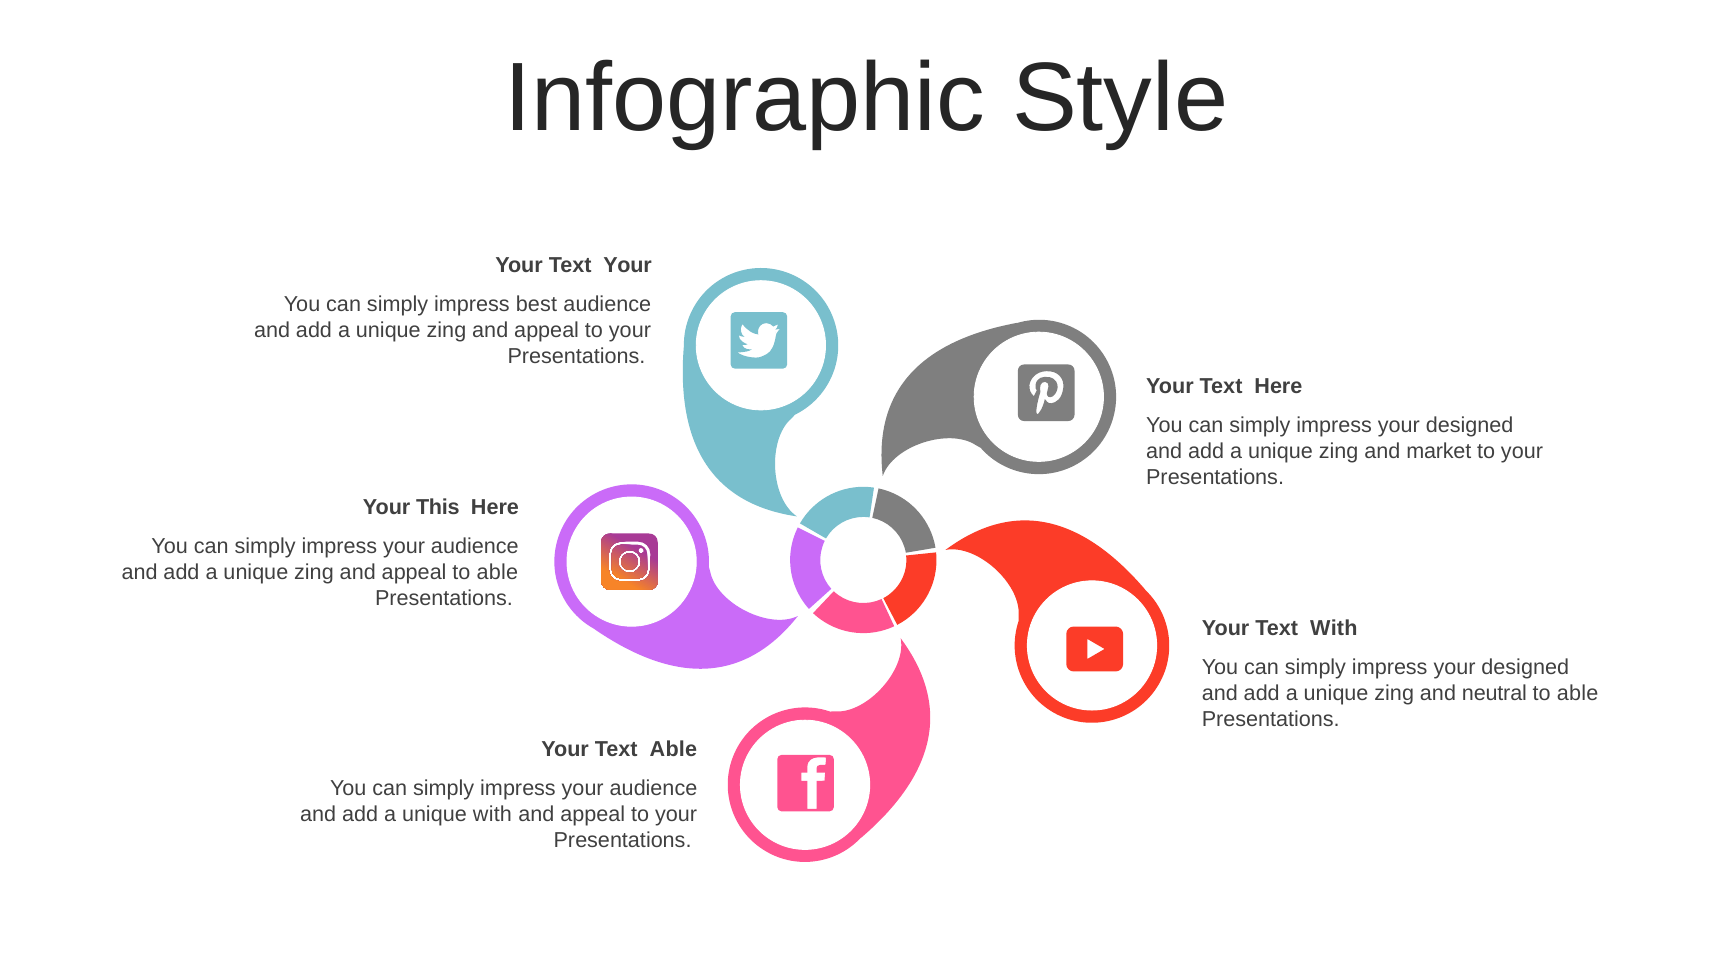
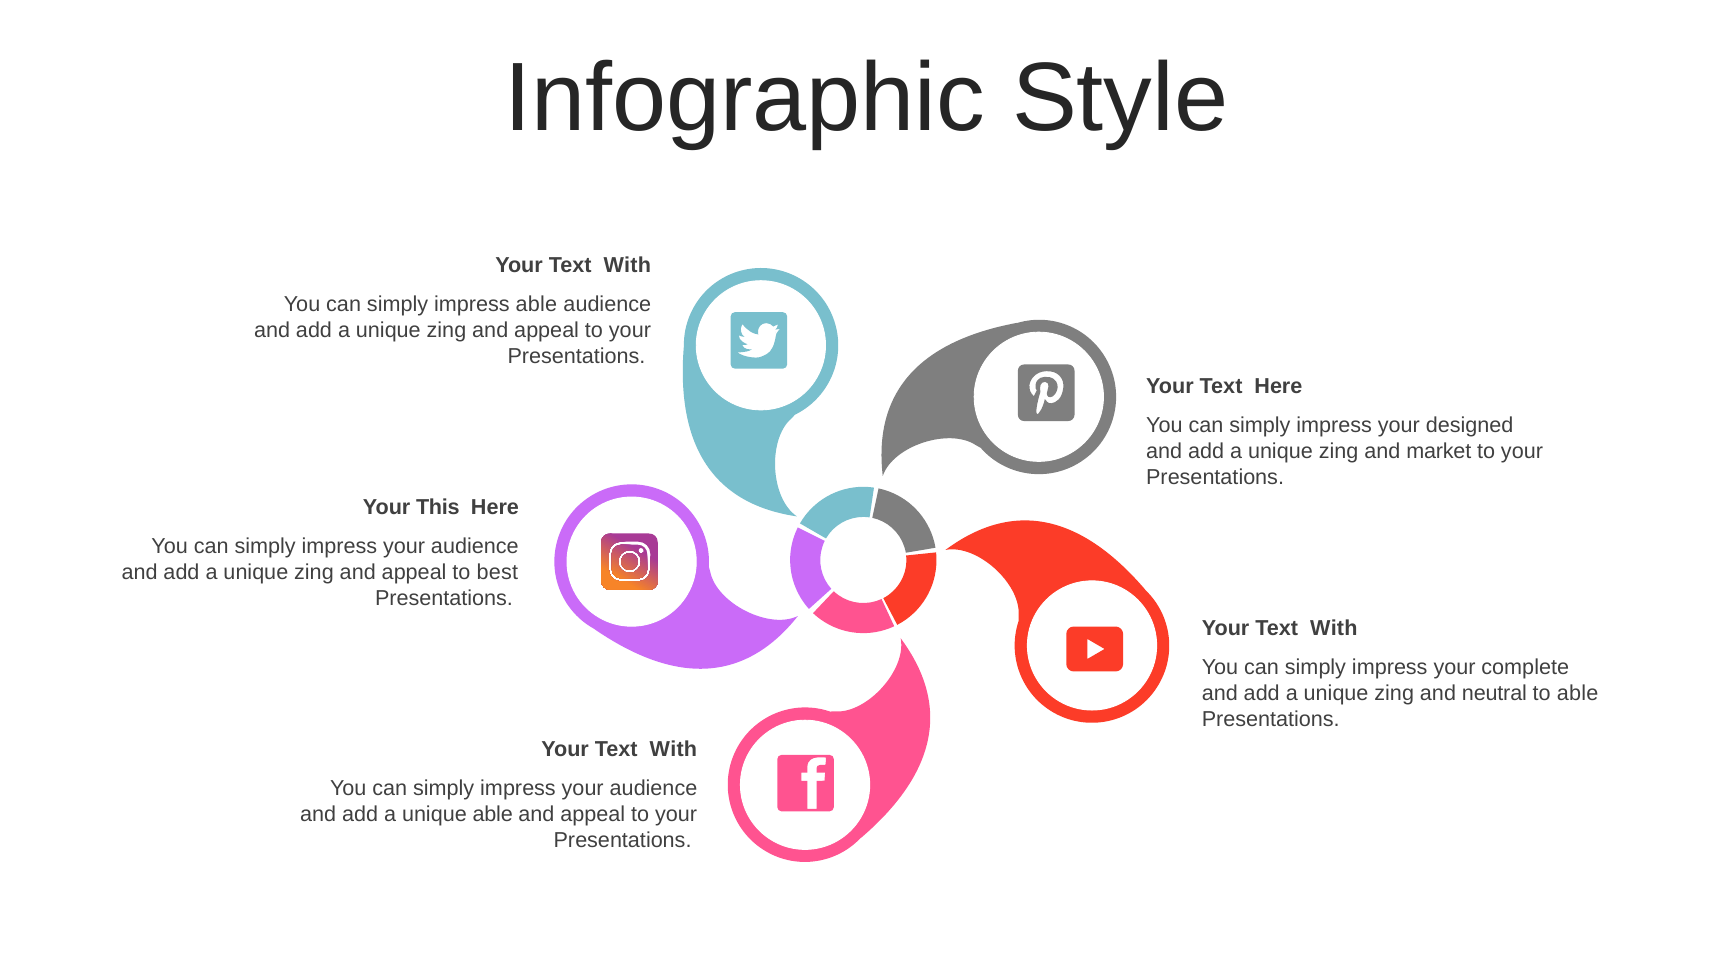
Your: Your -> With (627, 265)
impress best: best -> able (536, 305)
appeal to able: able -> best (497, 573)
designed: designed -> complete (1525, 668)
Able: Able -> With (673, 750)
unique with: with -> able (493, 815)
